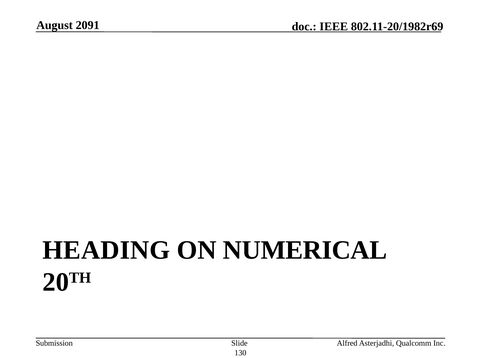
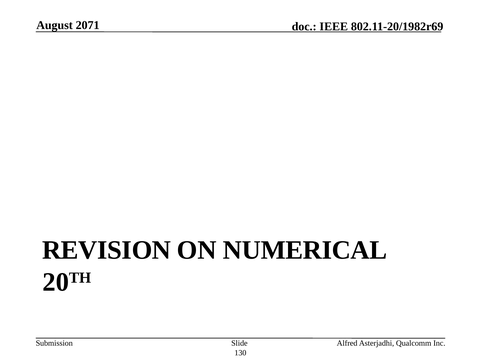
2091: 2091 -> 2071 (88, 25)
HEADING: HEADING -> REVISION (107, 250)
